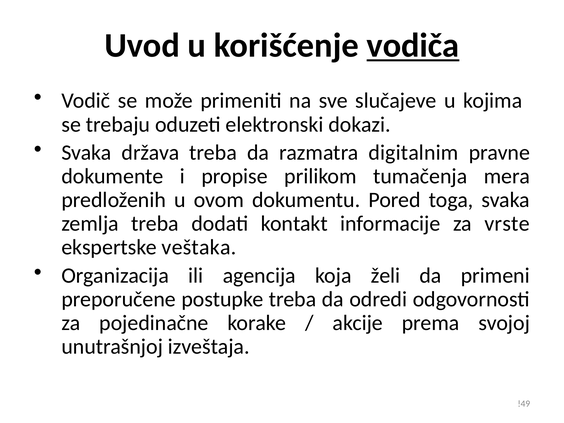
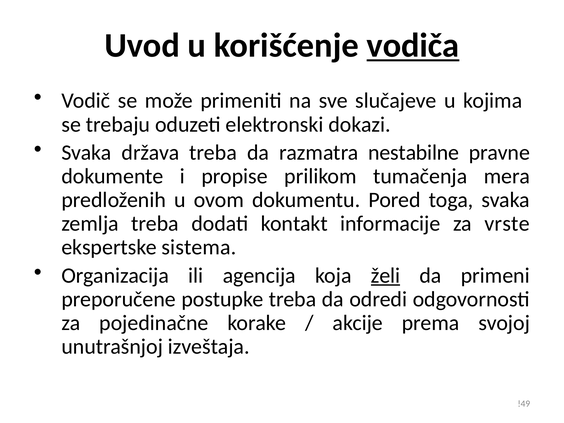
digitalnim: digitalnim -> nestabilne (414, 153)
veštaka: veštaka -> sistema (199, 247)
želi underline: none -> present (386, 276)
